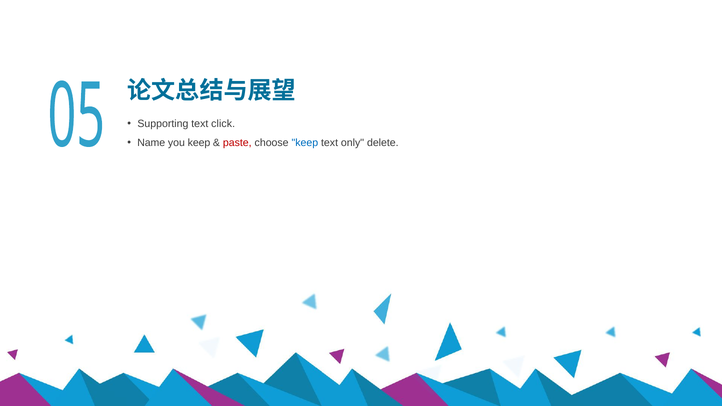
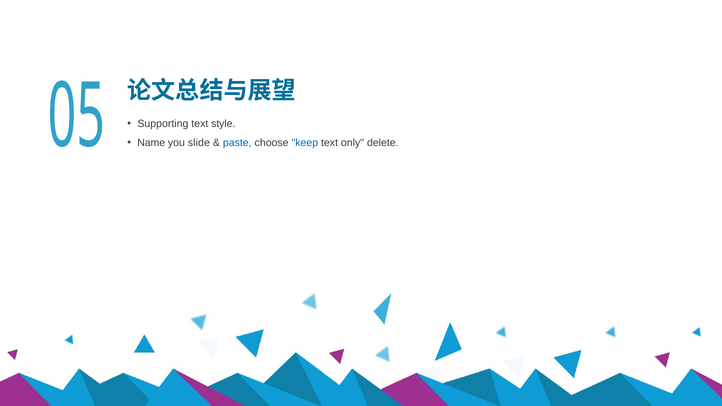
click: click -> style (223, 124)
you keep: keep -> slide (199, 143)
paste colour: red -> blue (237, 143)
